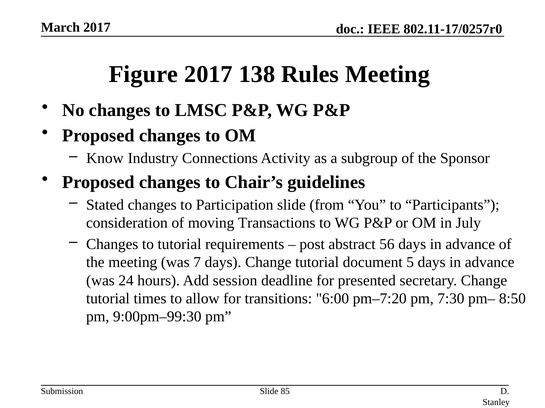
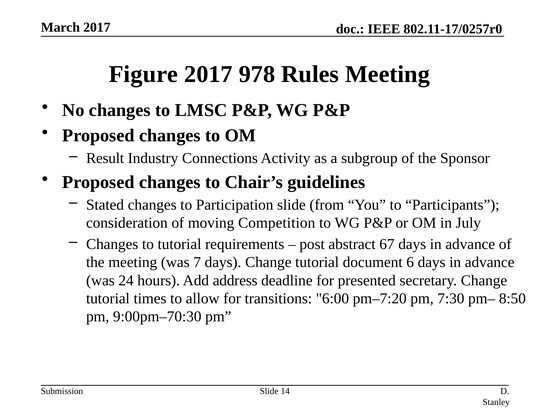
138: 138 -> 978 (257, 74)
Know: Know -> Result (105, 159)
Transactions: Transactions -> Competition (277, 223)
56: 56 -> 67 (387, 245)
5: 5 -> 6 (410, 263)
session: session -> address (235, 281)
9:00pm–99:30: 9:00pm–99:30 -> 9:00pm–70:30 (157, 317)
85: 85 -> 14 (285, 392)
